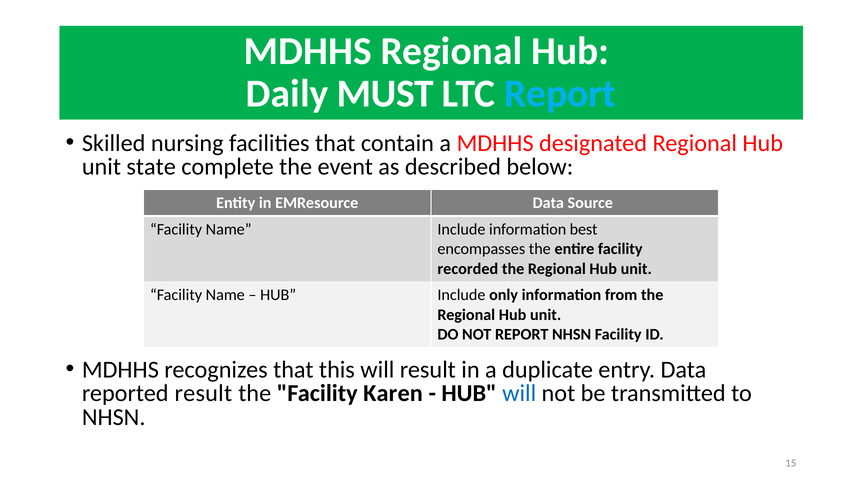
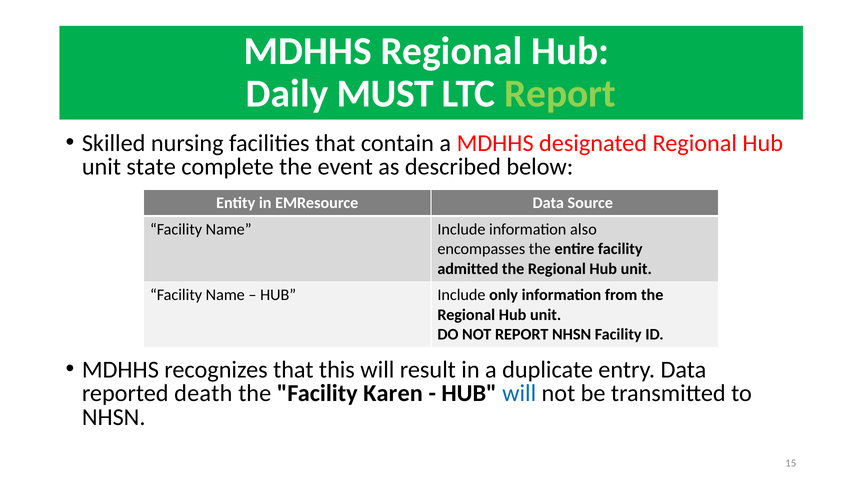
Report colour: light blue -> light green (560, 94)
best: best -> also (583, 229)
recorded: recorded -> admitted (468, 269)
reported result: result -> death (203, 393)
